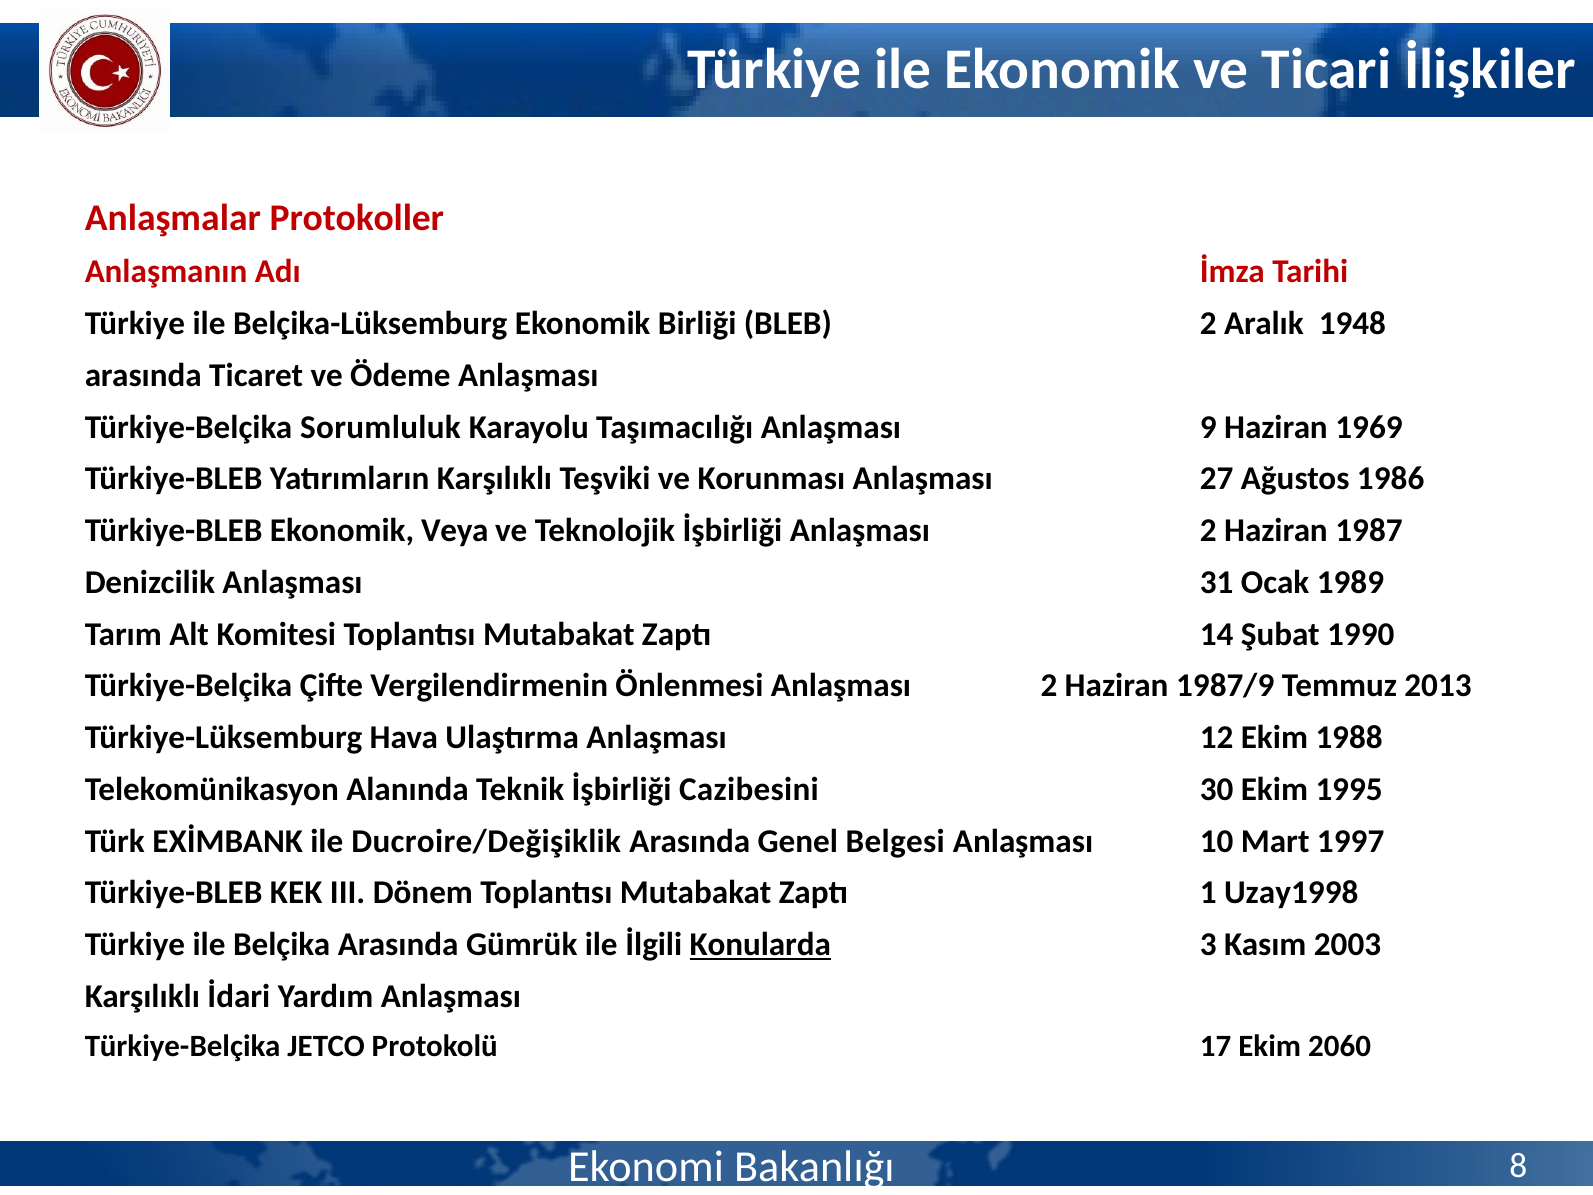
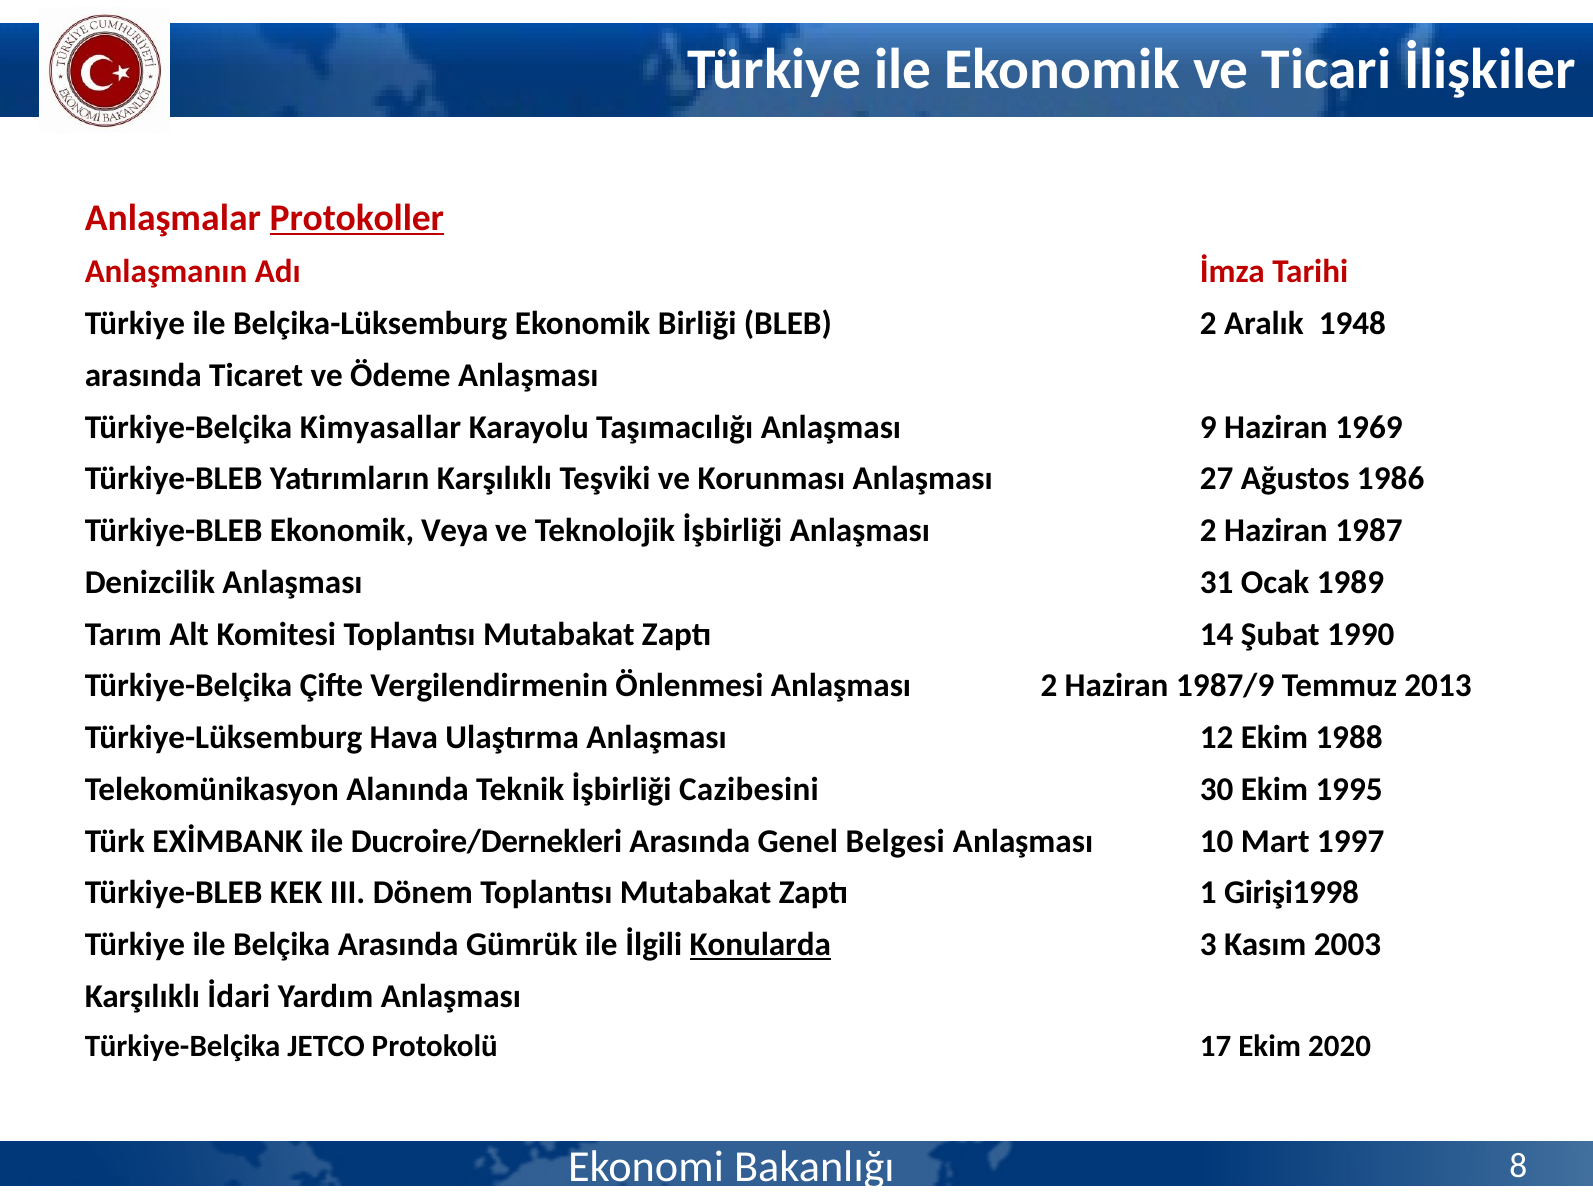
Protokoller underline: none -> present (357, 218)
Sorumluluk: Sorumluluk -> Kimyasallar (381, 427)
Ducroire/Değişiklik: Ducroire/Değişiklik -> Ducroire/Dernekleri (487, 841)
Uzay1998: Uzay1998 -> Girişi1998 (1291, 893)
2060: 2060 -> 2020 (1340, 1046)
